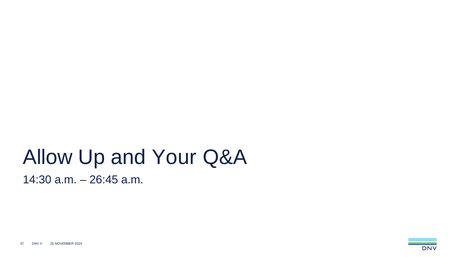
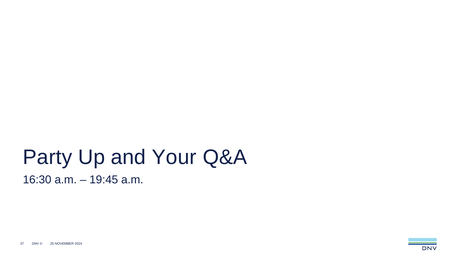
Allow: Allow -> Party (48, 157)
14:30: 14:30 -> 16:30 (37, 180)
26:45: 26:45 -> 19:45 (104, 180)
